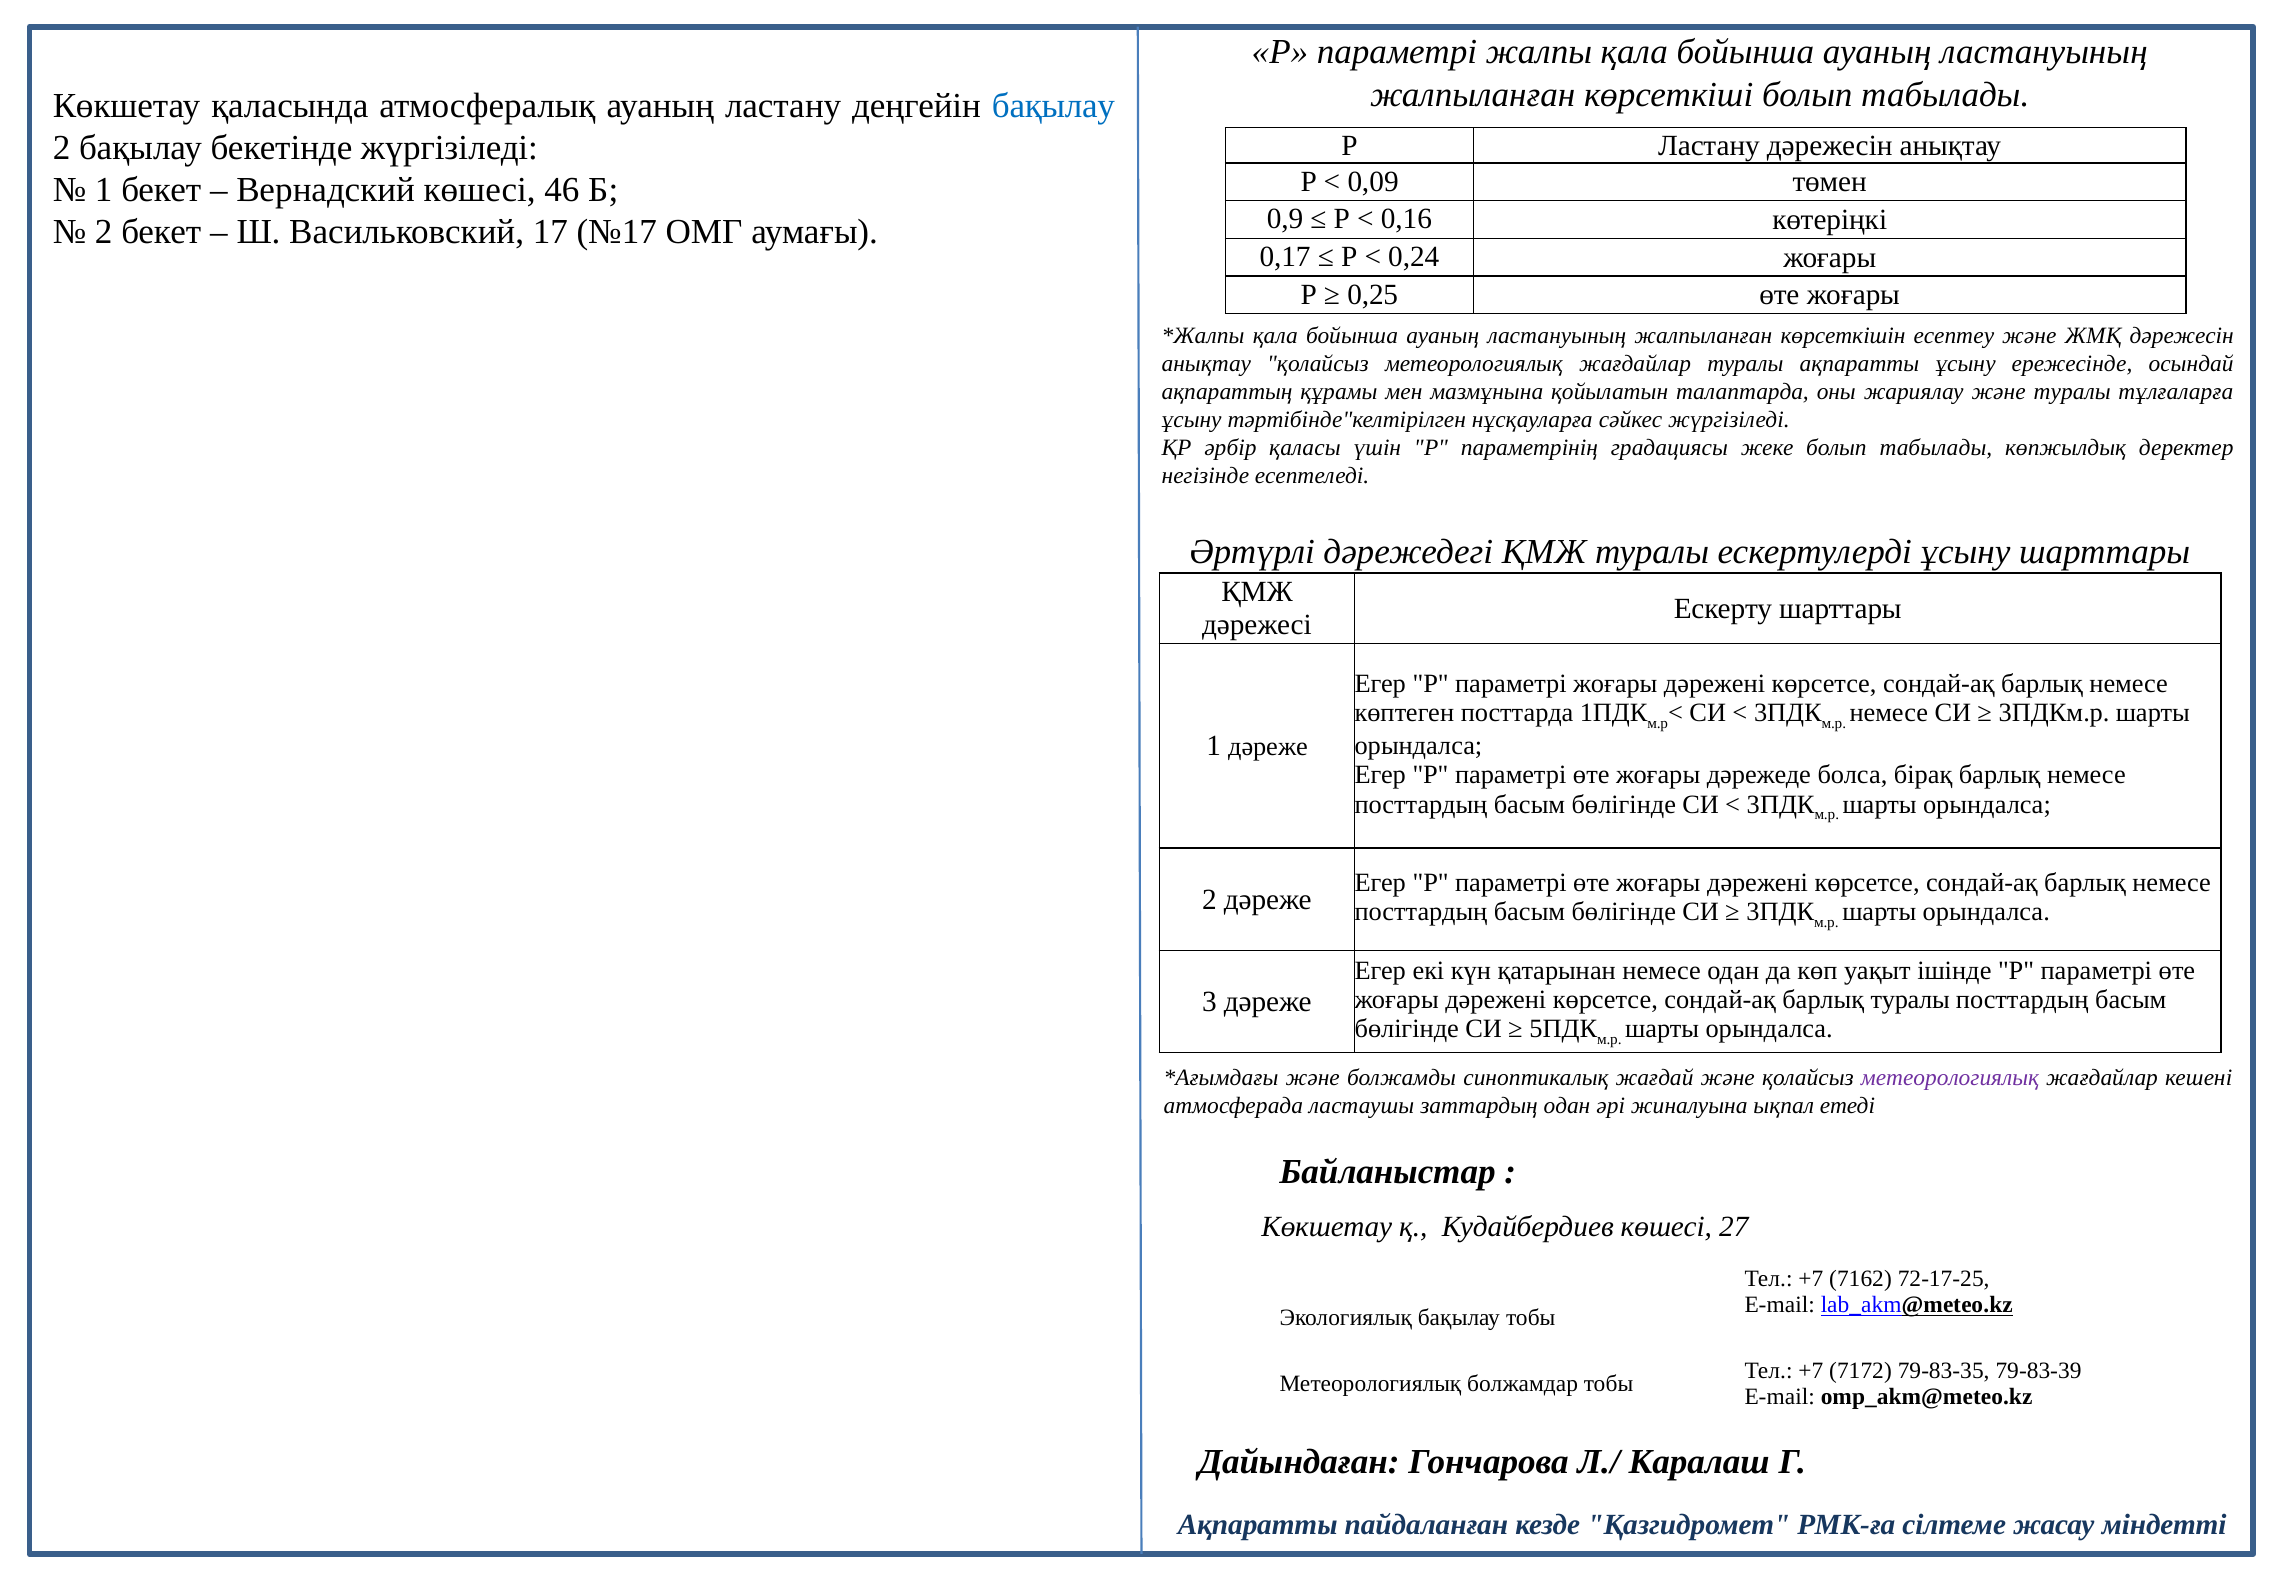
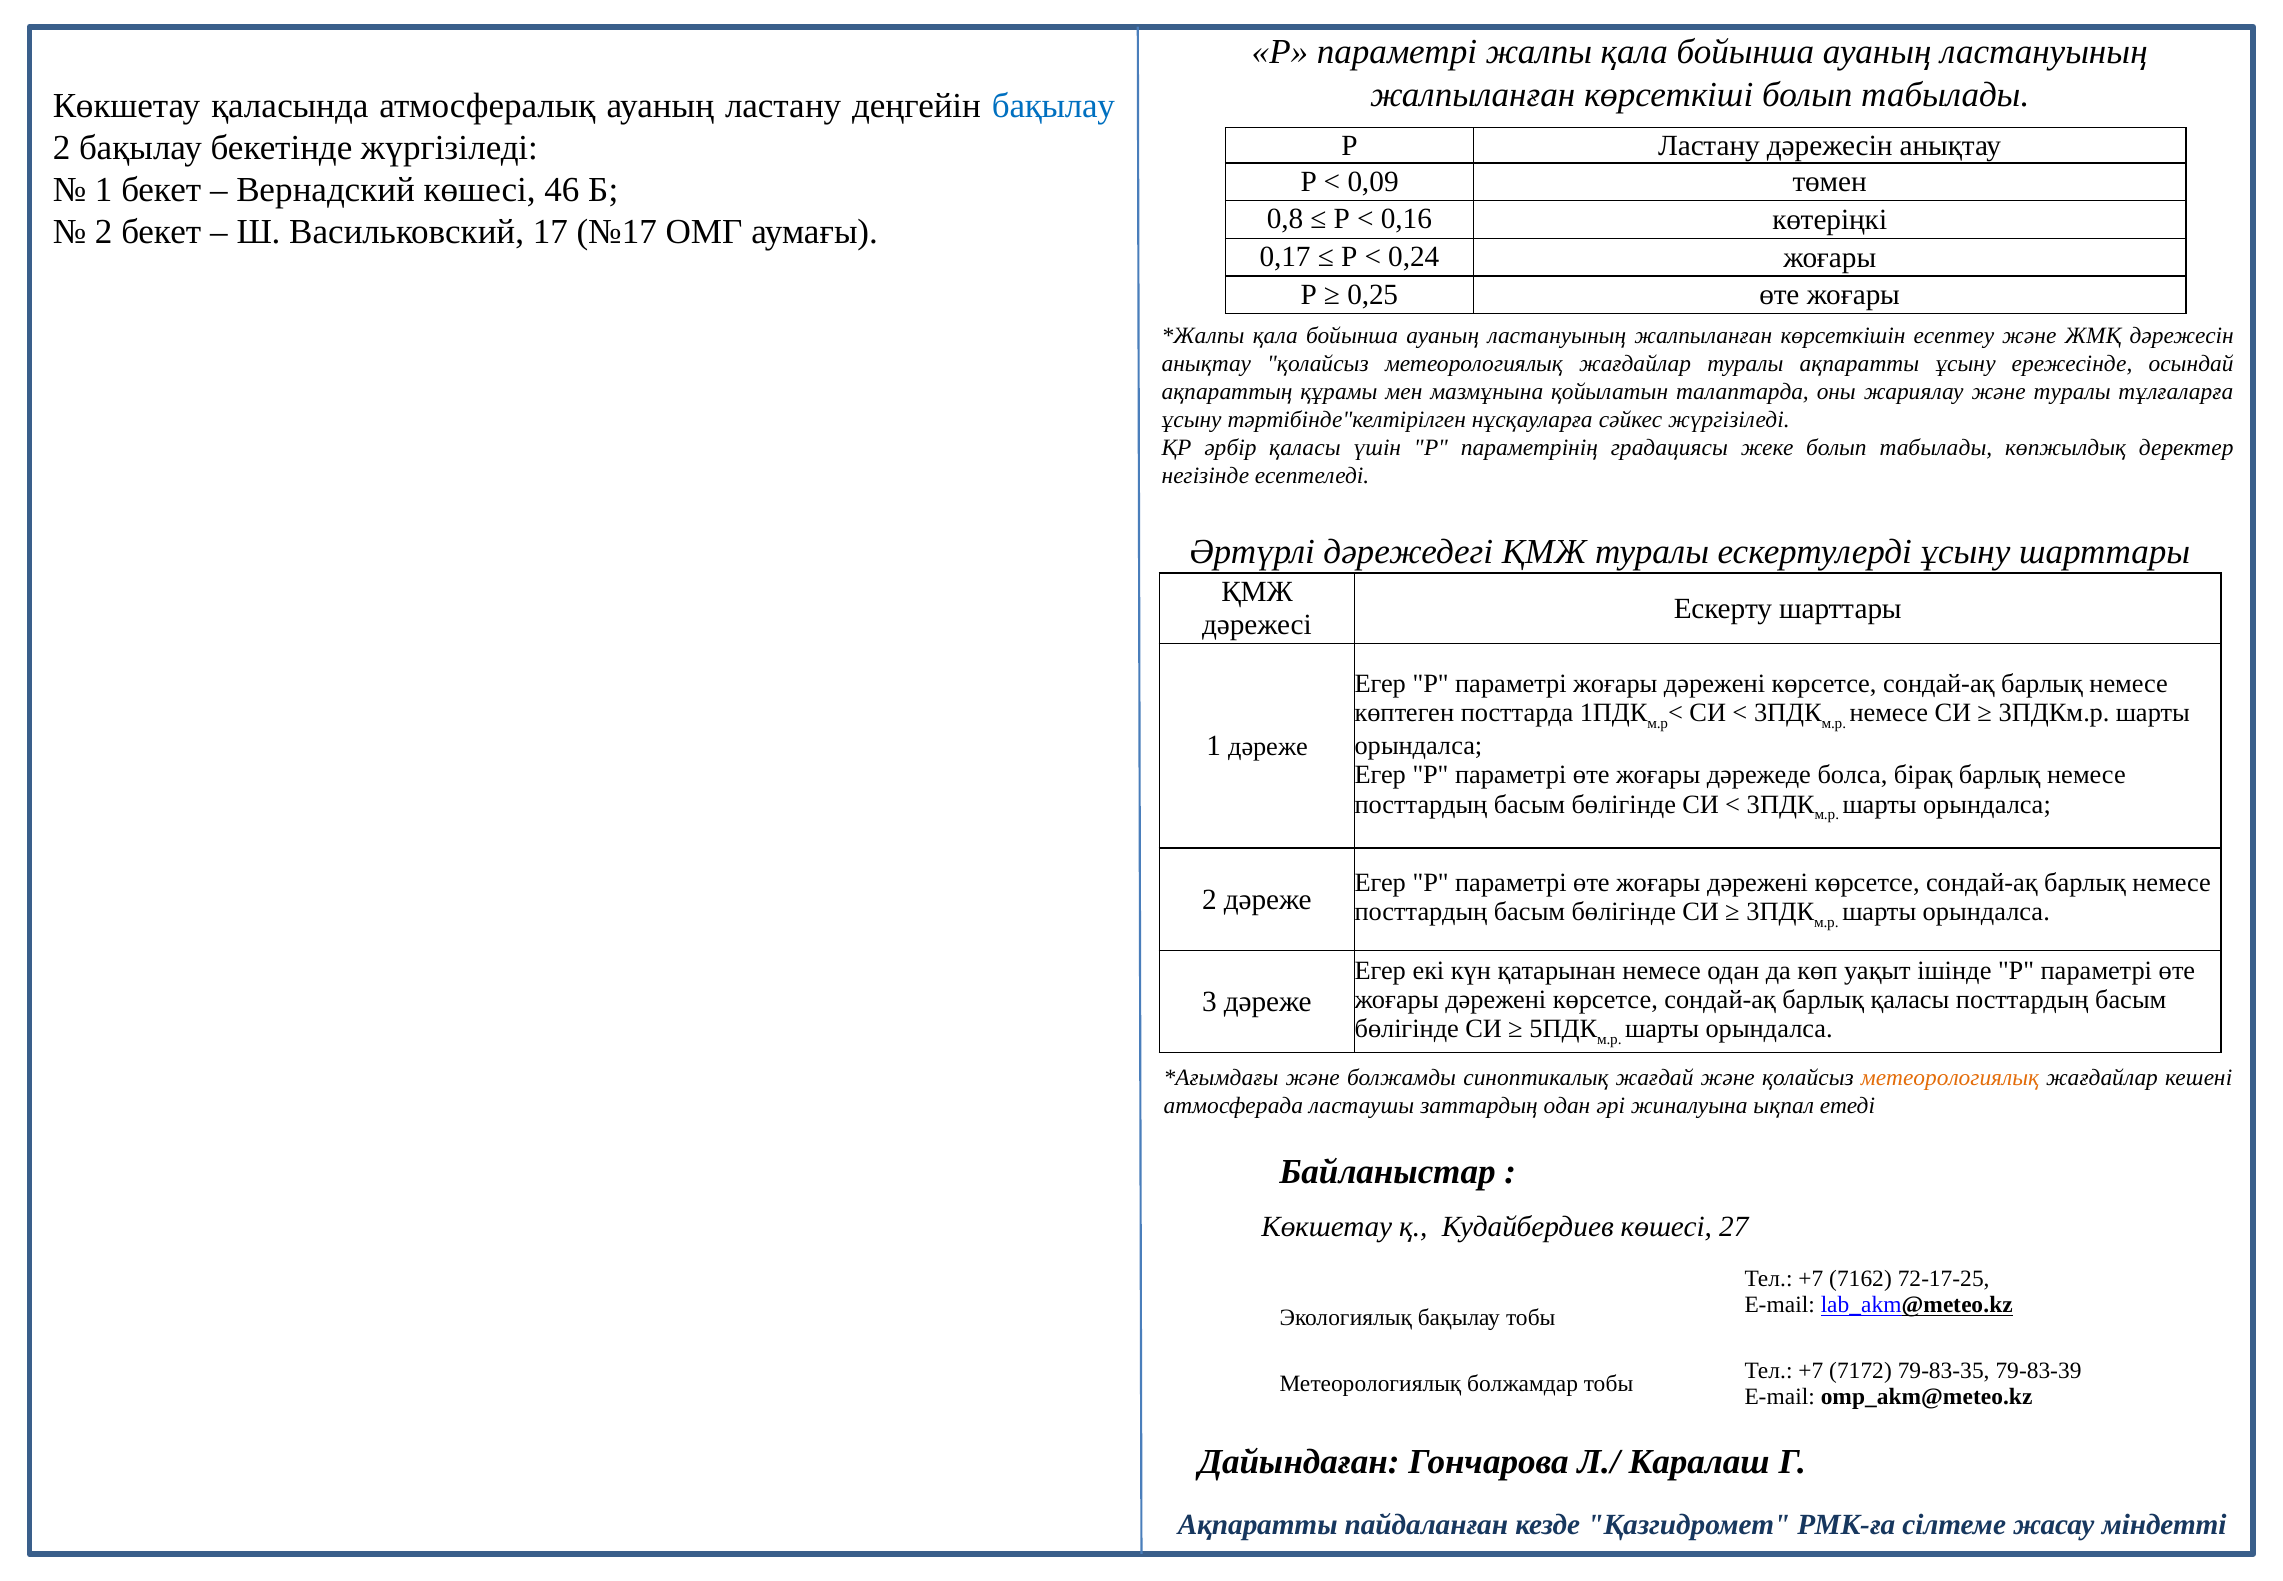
0,9: 0,9 -> 0,8 (1285, 219)
барлық туралы: туралы -> қаласы (1910, 999)
метеорологиялық colour: purple -> orange (1950, 1077)
